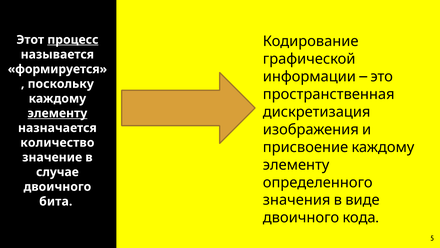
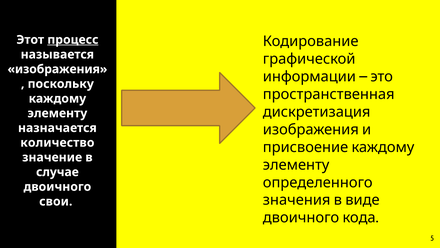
формируется: формируется -> изображения (57, 69)
элементу underline: present -> none (57, 113)
бита: бита -> свои (56, 201)
